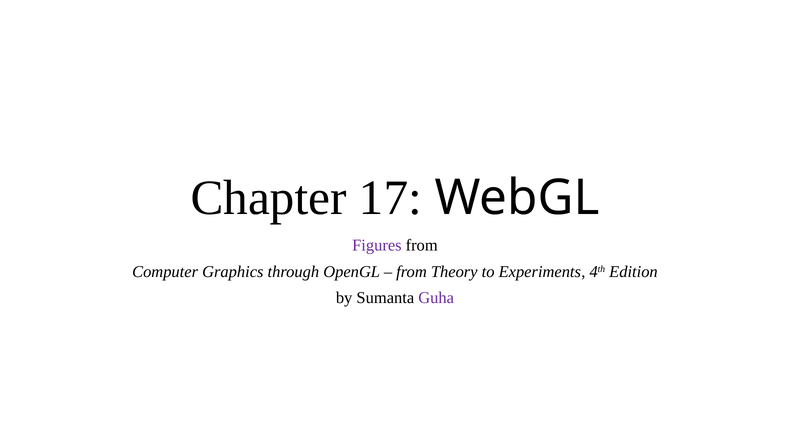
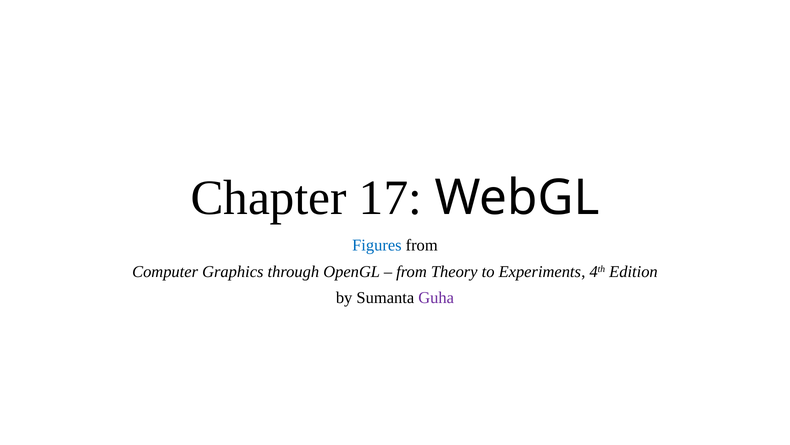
Figures colour: purple -> blue (377, 245)
